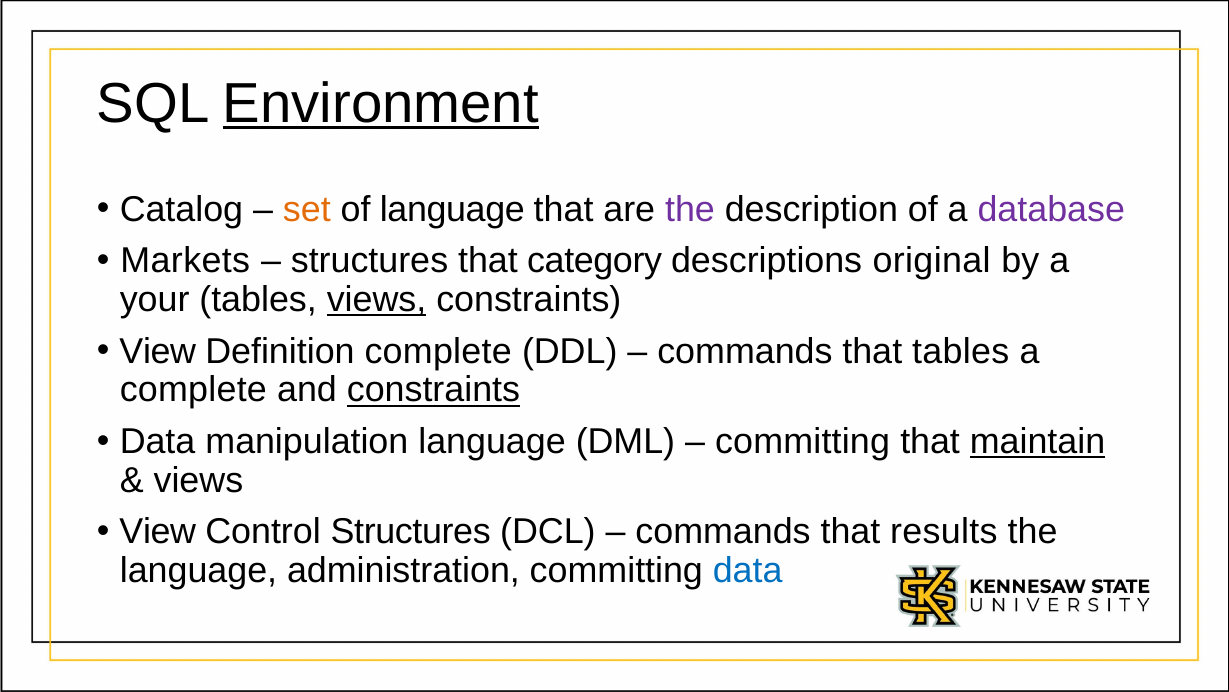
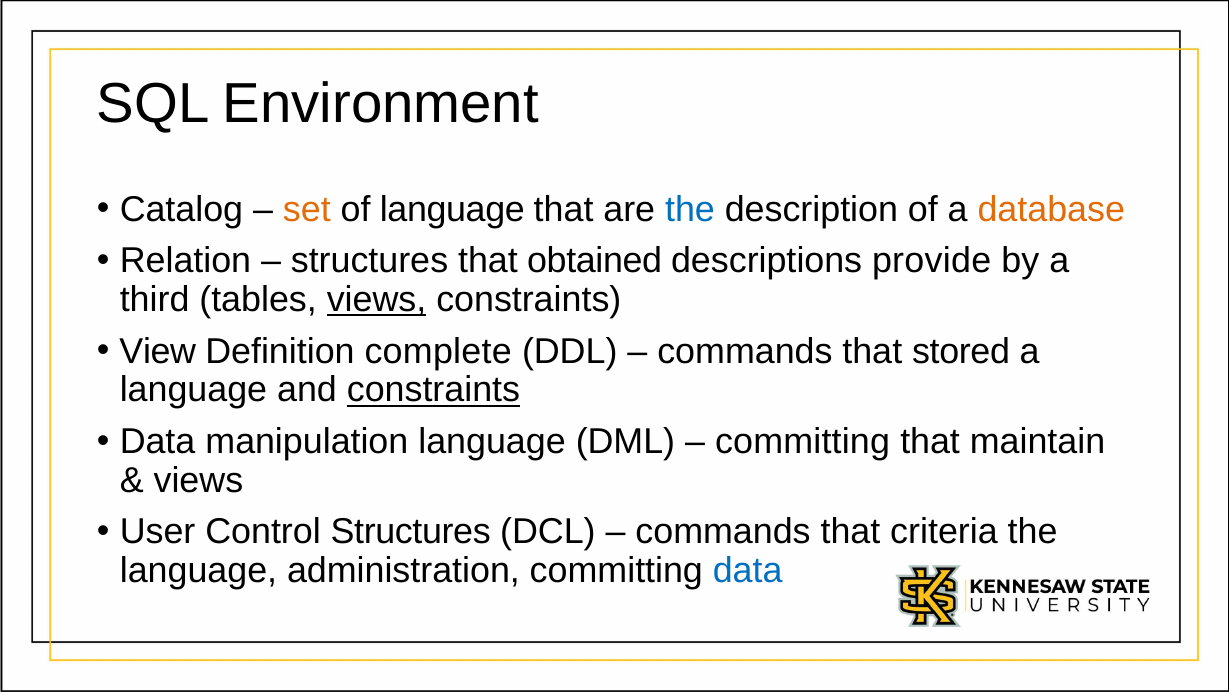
Environment underline: present -> none (381, 103)
the colour: purple -> blue (690, 209)
database colour: purple -> orange (1051, 209)
Markets: Markets -> Relation (185, 261)
category: category -> obtained (595, 261)
original: original -> provide (932, 261)
your: your -> third (155, 300)
that tables: tables -> stored (961, 351)
complete: complete -> language (193, 390)
maintain underline: present -> none (1038, 441)
View: View -> User (158, 532)
results: results -> criteria (944, 532)
